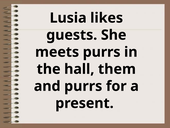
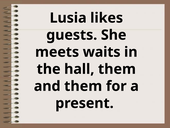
meets purrs: purrs -> waits (102, 52)
and purrs: purrs -> them (83, 86)
